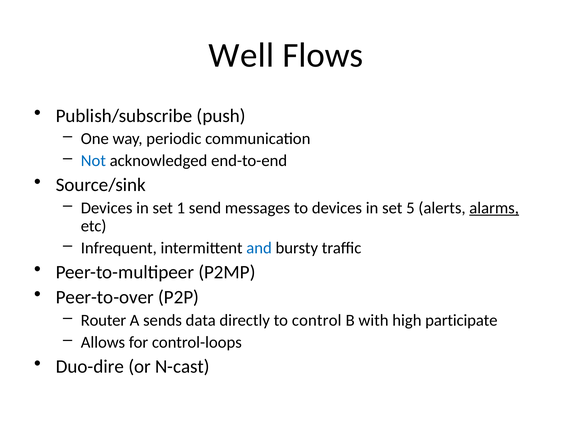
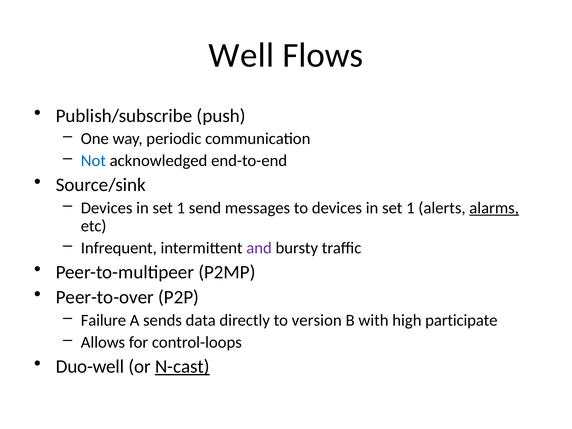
5: 5 -> 1 (410, 208)
and colour: blue -> purple (259, 248)
Router: Router -> Failure (103, 320)
control: control -> version (317, 320)
Duo-dire: Duo-dire -> Duo-well (90, 367)
N-cast underline: none -> present (182, 367)
